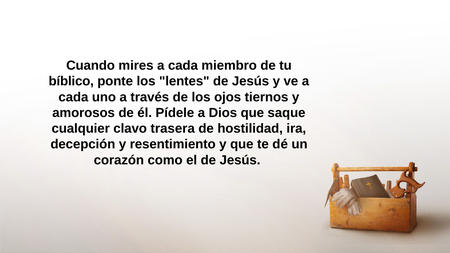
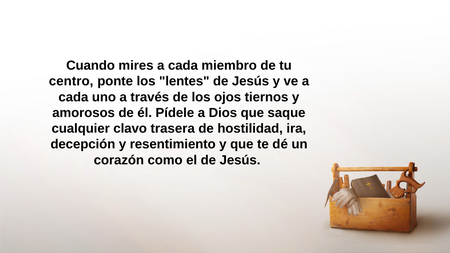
bíblico: bíblico -> centro (71, 81)
